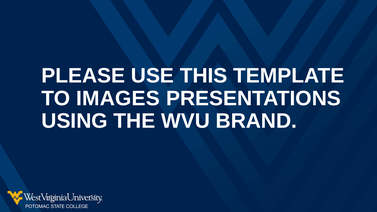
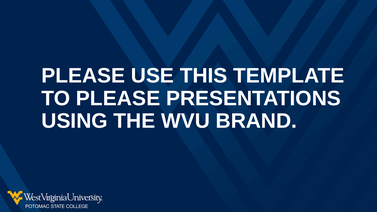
TO IMAGES: IMAGES -> PLEASE (118, 98)
